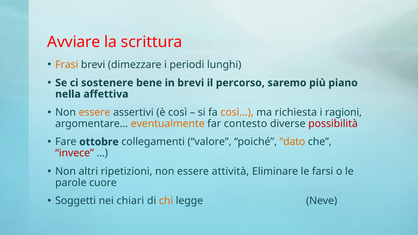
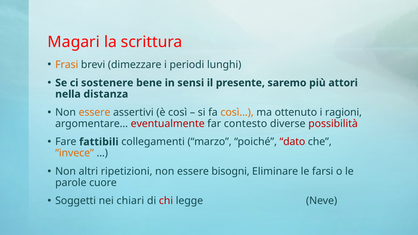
Avviare: Avviare -> Magari (74, 42)
in brevi: brevi -> sensi (191, 83)
percorso: percorso -> presente (240, 83)
piano: piano -> attori (343, 83)
affettiva: affettiva -> distanza (106, 94)
richiesta: richiesta -> ottenuto (296, 112)
eventualmente colour: orange -> red (168, 124)
ottobre: ottobre -> fattibili (99, 142)
valore: valore -> marzo (210, 142)
dato colour: orange -> red (292, 142)
invece colour: red -> orange (75, 153)
attività: attività -> bisogni (231, 171)
chi colour: orange -> red (166, 201)
